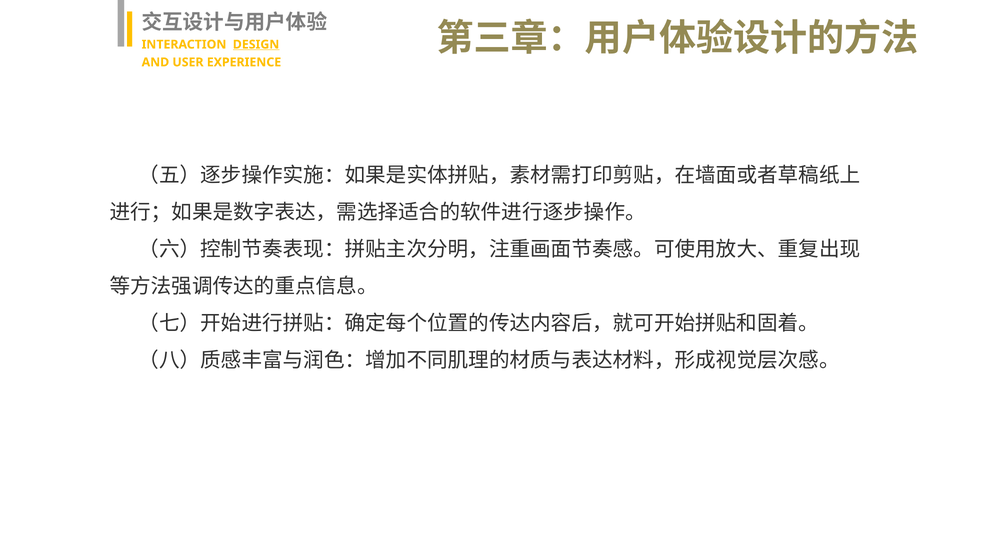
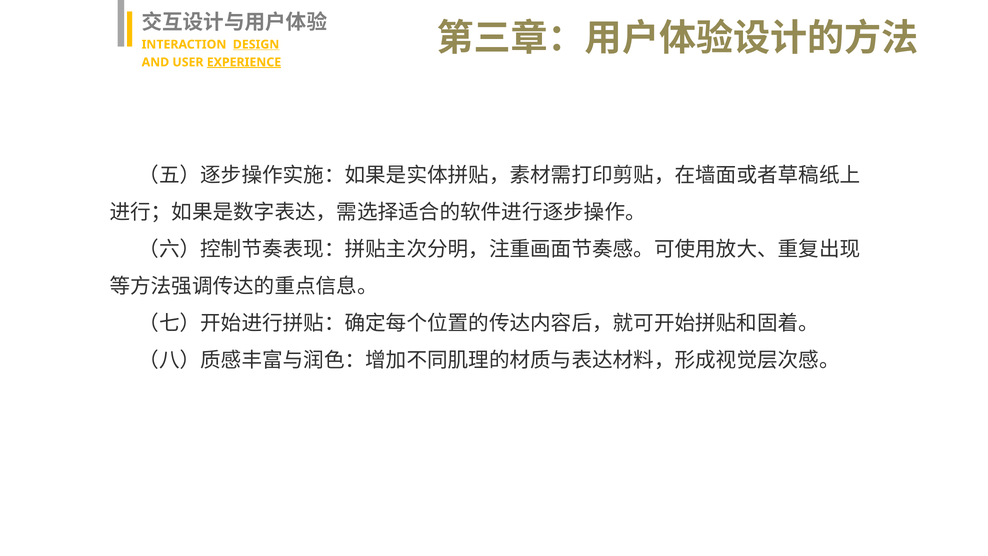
EXPERIENCE underline: none -> present (244, 62)
